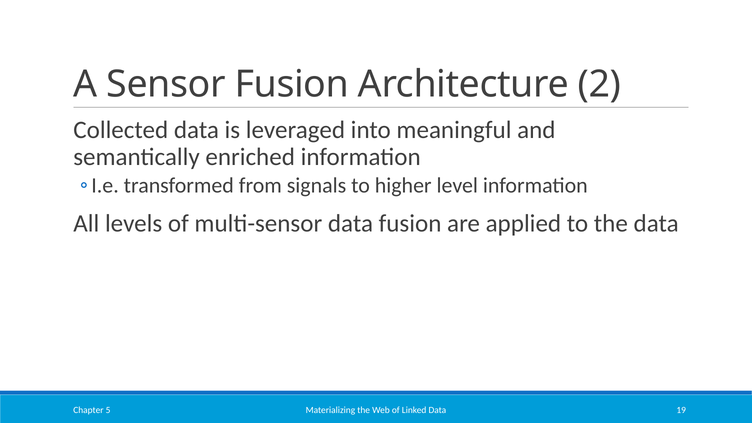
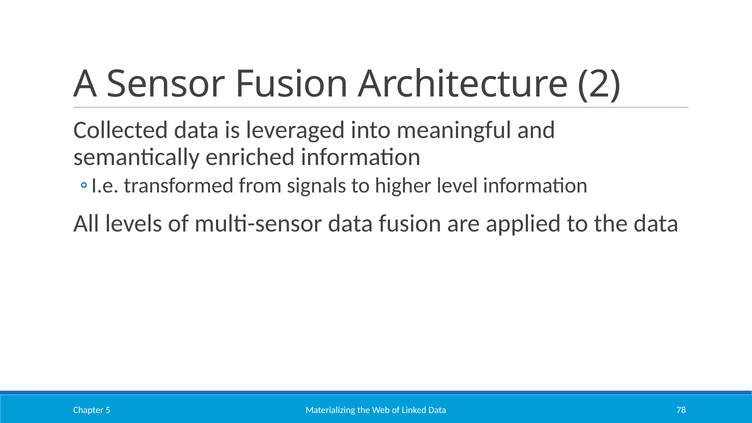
19: 19 -> 78 (681, 410)
